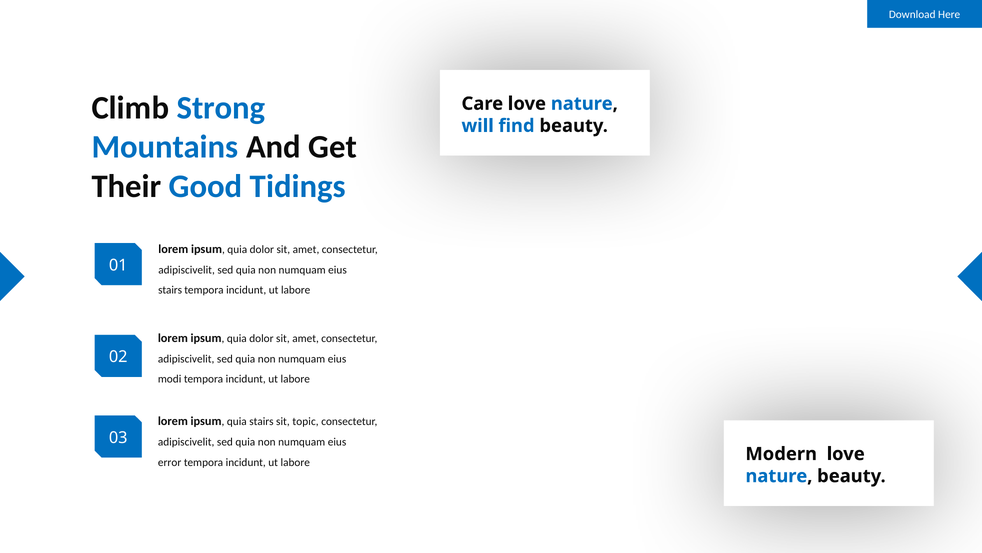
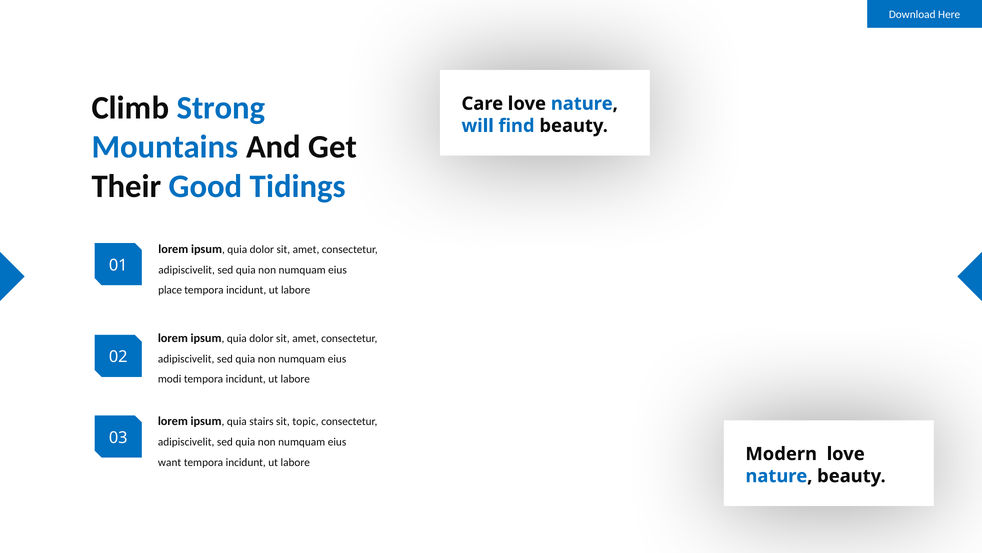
stairs: stairs -> place (170, 290)
error: error -> want (170, 462)
